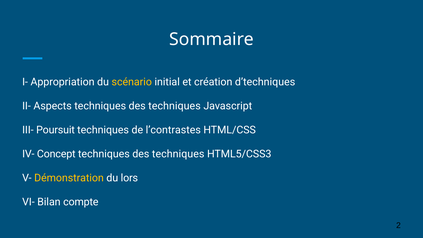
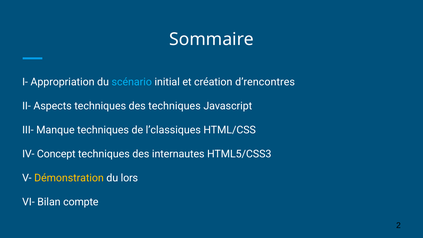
scénario colour: yellow -> light blue (132, 82)
d’techniques: d’techniques -> d’rencontres (265, 82)
Poursuit: Poursuit -> Manque (55, 130)
l’contrastes: l’contrastes -> l’classiques (173, 130)
techniques: techniques -> internautes (178, 154)
